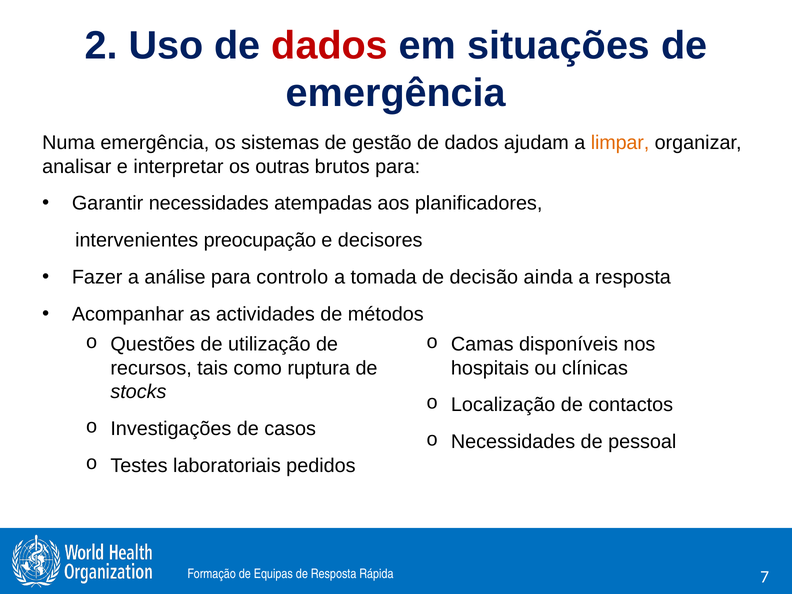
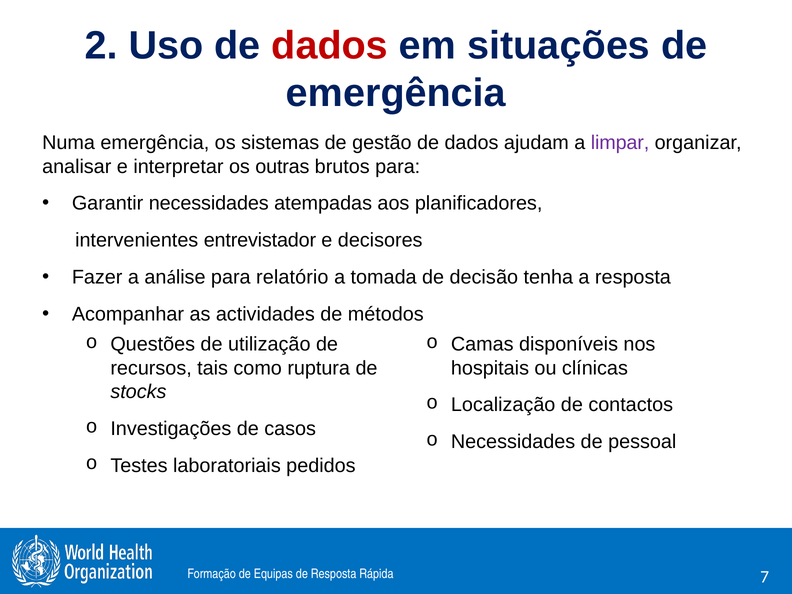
limpar colour: orange -> purple (620, 143)
preocupação: preocupação -> entrevistador (260, 240)
controlo: controlo -> relatório (292, 277)
ainda: ainda -> tenha (548, 277)
